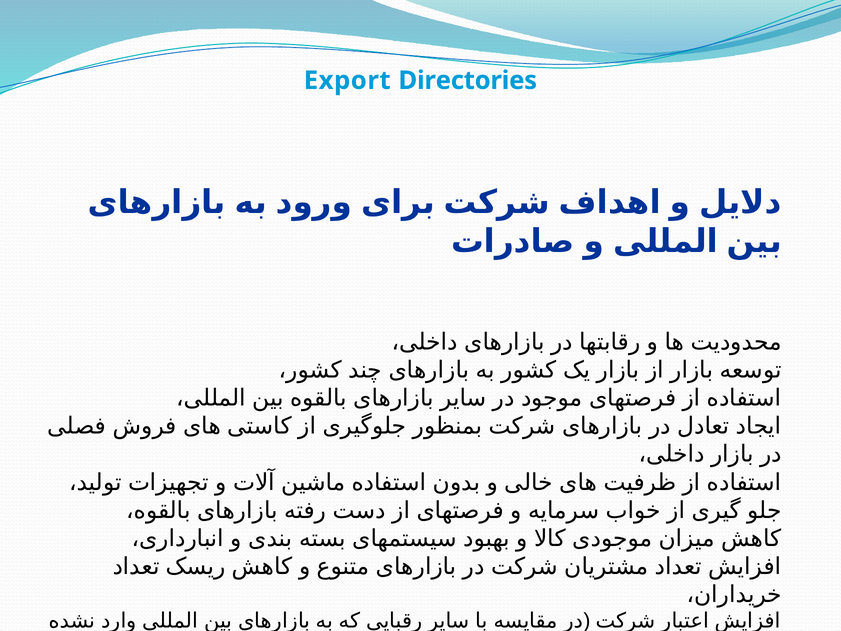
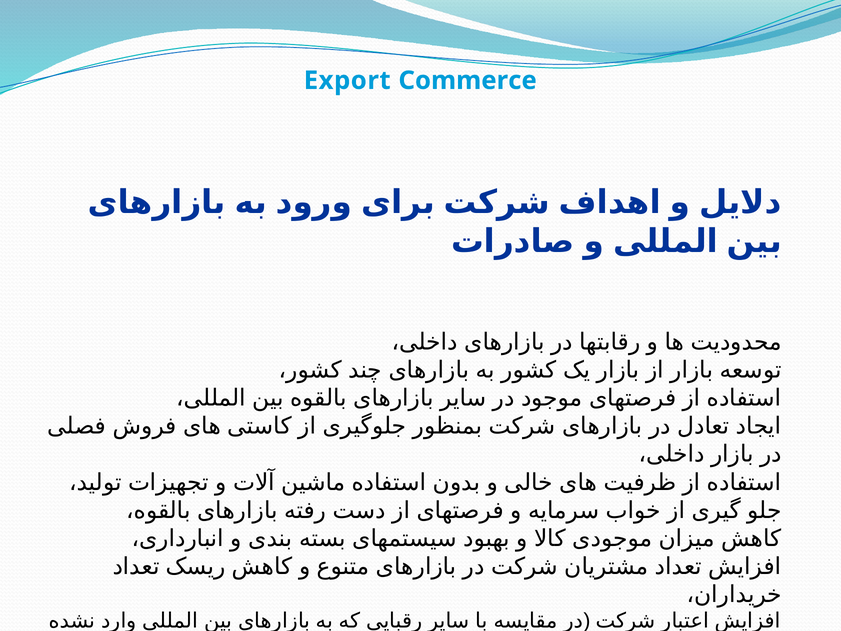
Directories: Directories -> Commerce (468, 80)
